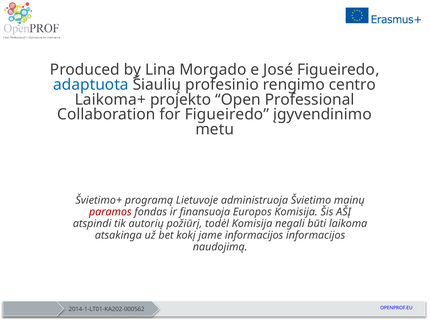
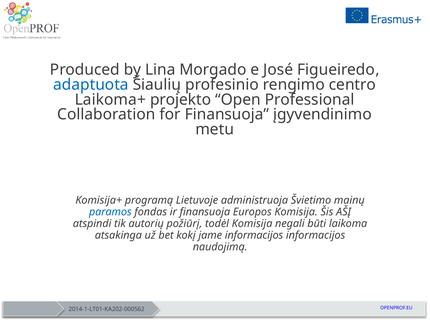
for Figueiredo: Figueiredo -> Finansuoja (227, 114)
Švietimo+: Švietimo+ -> Komisija+ (99, 200)
paramos colour: red -> blue (110, 212)
